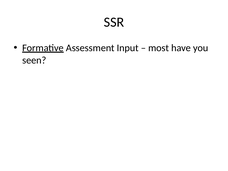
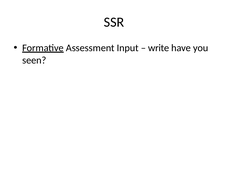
most: most -> write (159, 48)
